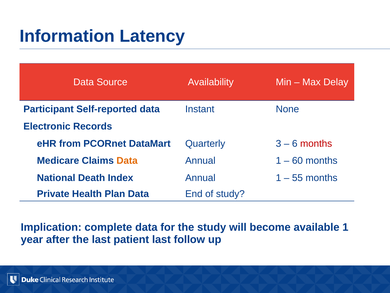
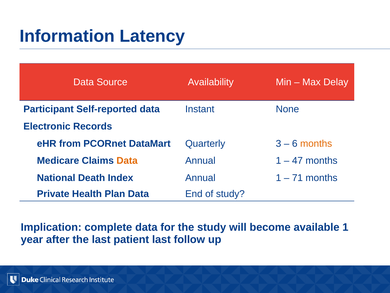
months colour: red -> orange (316, 143)
60: 60 -> 47 (297, 160)
55: 55 -> 71 (297, 178)
